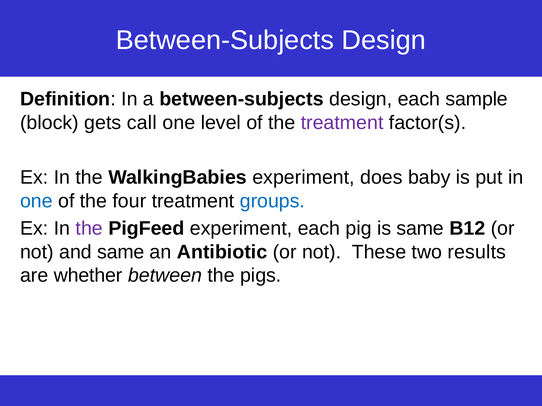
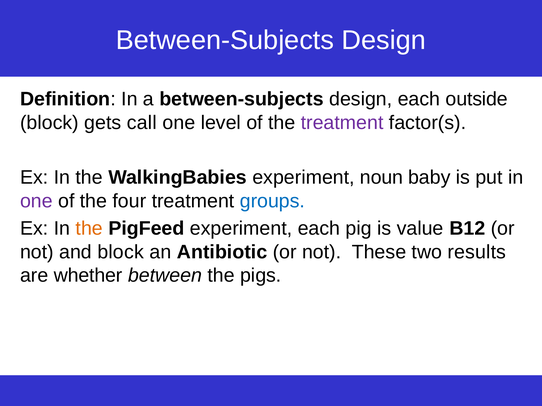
sample: sample -> outside (477, 99)
does: does -> noun (381, 178)
one colour: blue -> purple (36, 201)
the colour: purple -> orange (89, 229)
is same: same -> value (420, 229)
and same: same -> block (121, 252)
